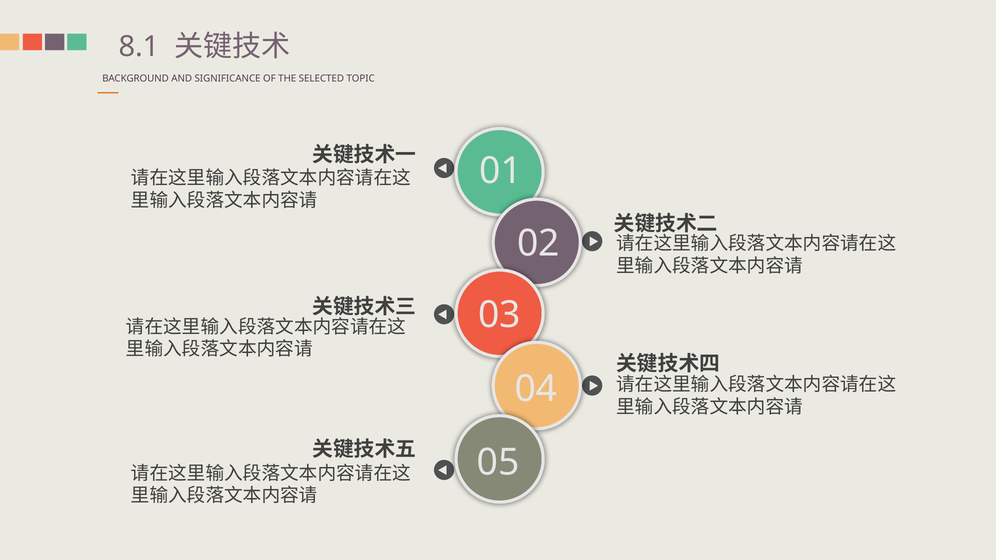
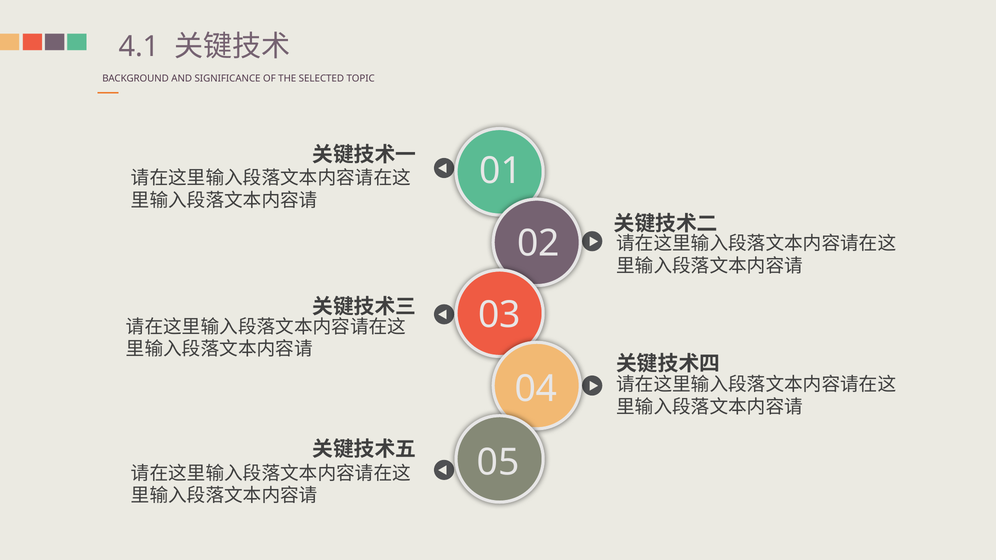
8.1: 8.1 -> 4.1 (139, 46)
